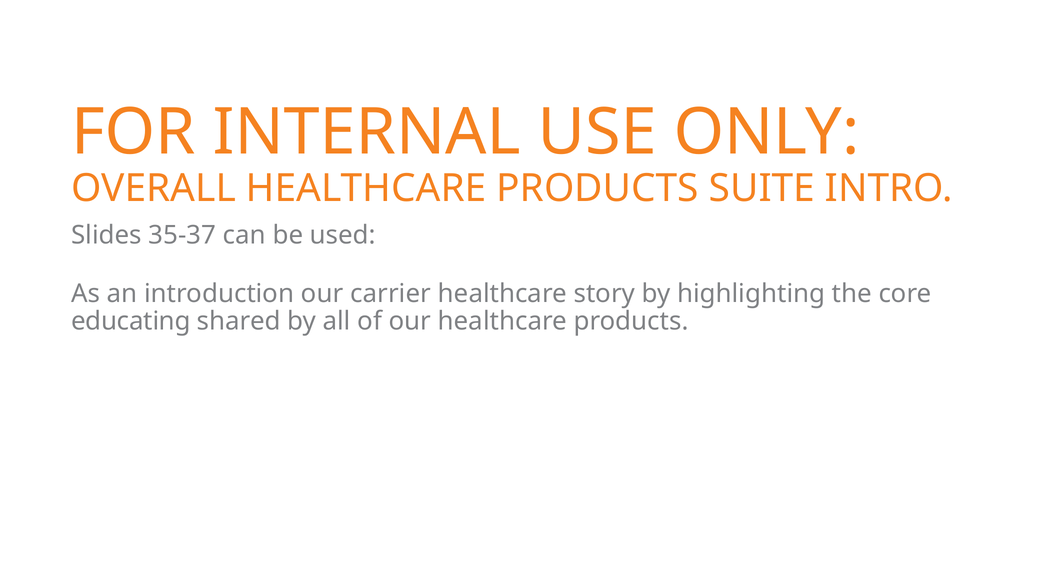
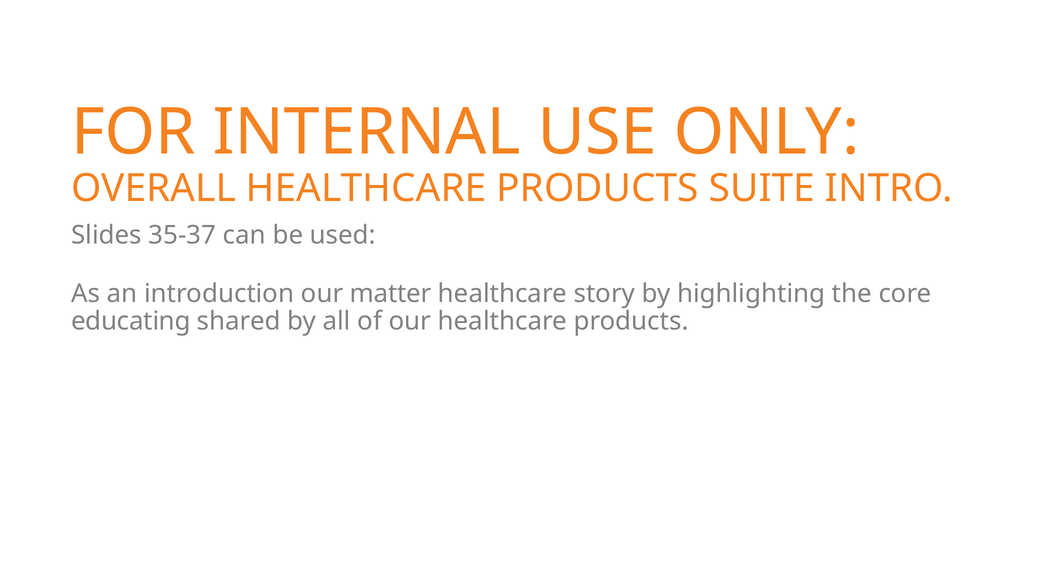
carrier: carrier -> matter (391, 294)
